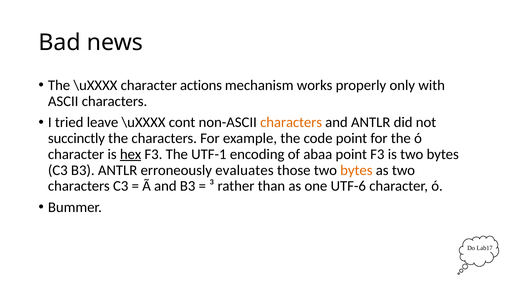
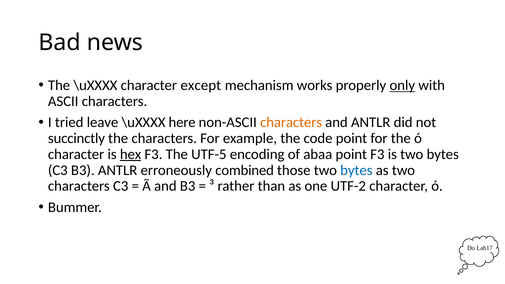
actions: actions -> except (201, 85)
only underline: none -> present (402, 85)
cont: cont -> here (182, 122)
UTF-1: UTF-1 -> UTF-5 (209, 154)
evaluates: evaluates -> combined (245, 170)
bytes colour: orange -> blue (356, 170)
UTF-6: UTF-6 -> UTF-2 (348, 186)
